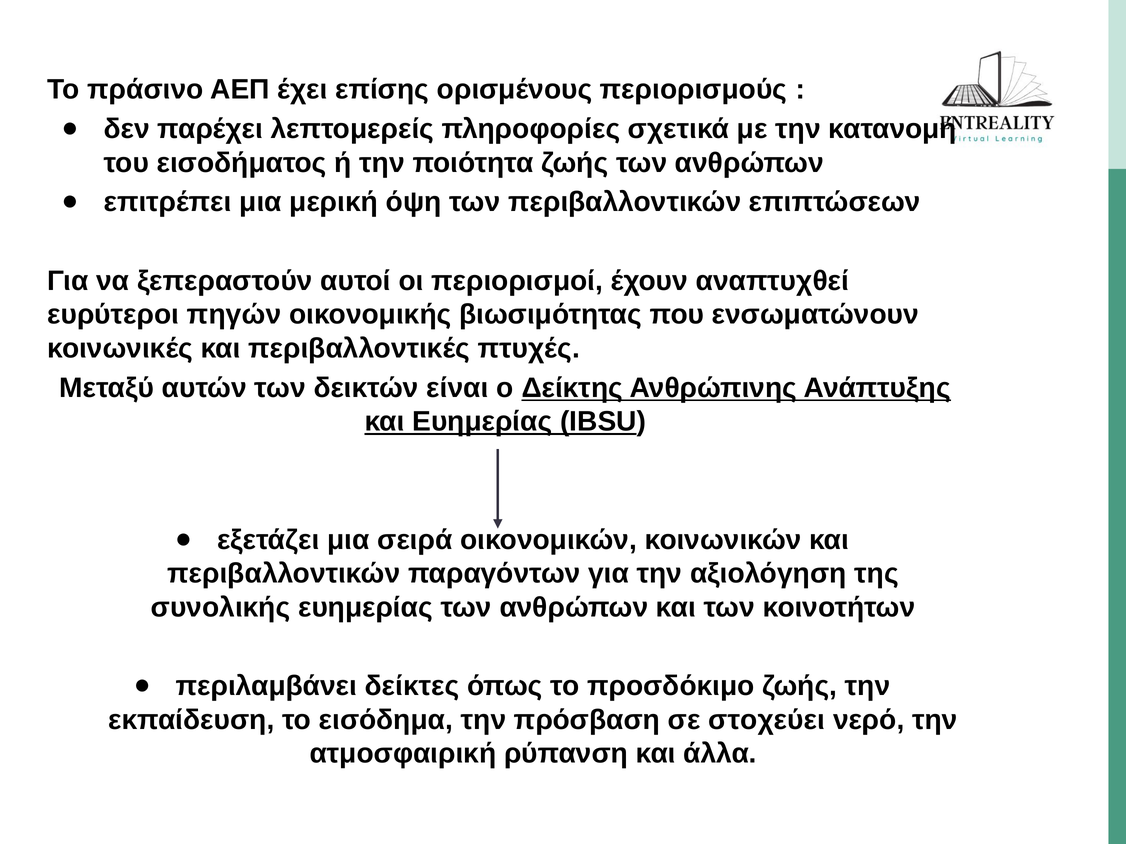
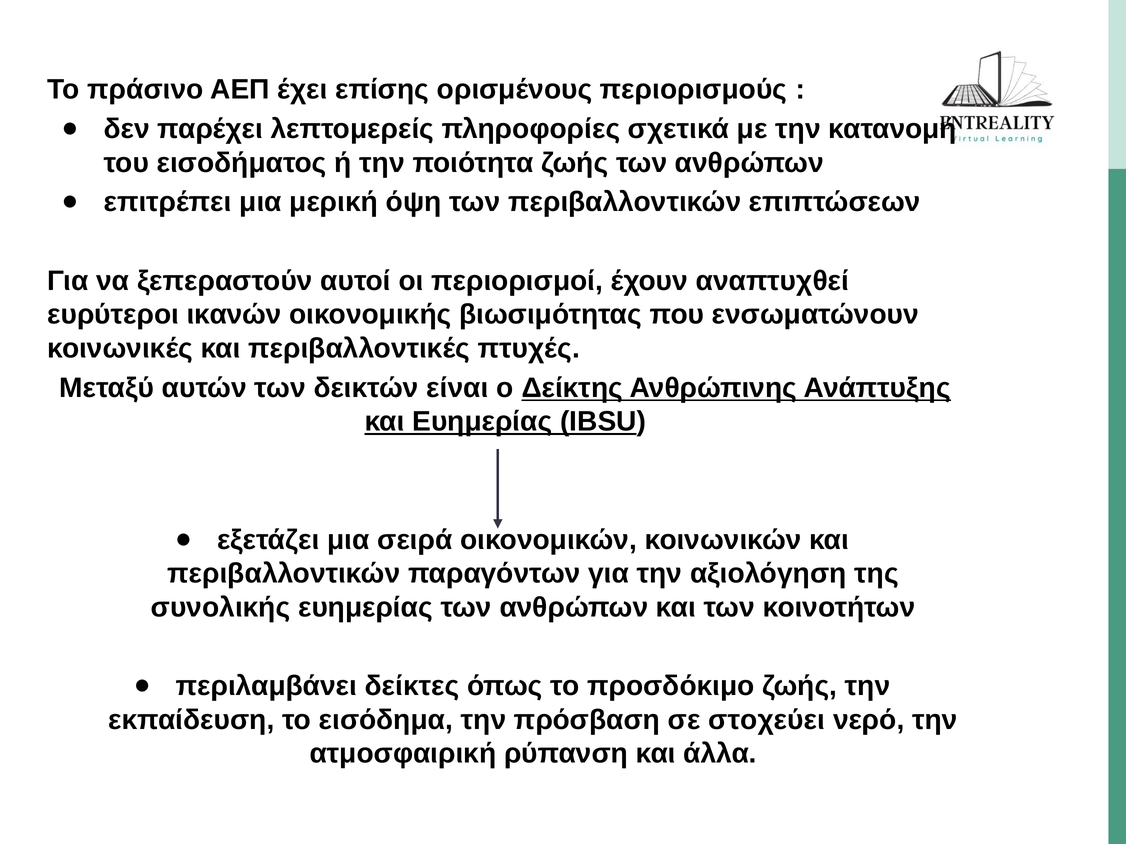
πηγών: πηγών -> ικανών (234, 315)
